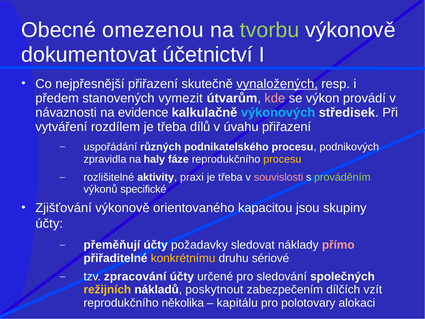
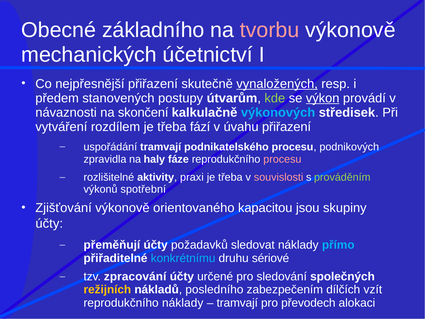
omezenou: omezenou -> základního (153, 30)
tvorbu colour: light green -> pink (270, 30)
dokumentovat: dokumentovat -> mechanických (89, 55)
vymezit: vymezit -> postupy (181, 98)
kde colour: pink -> light green (275, 98)
výkon underline: none -> present (323, 98)
evidence: evidence -> skončení (143, 112)
dílů: dílů -> fází (200, 127)
uspořádání různých: různých -> tramvají (161, 147)
procesu colour: yellow -> pink (282, 159)
specifické: specifické -> spotřební (143, 189)
požadavky: požadavky -> požadavků (199, 245)
přímo colour: pink -> light blue (338, 245)
konkrétnímu colour: yellow -> light blue (183, 258)
poskytnout: poskytnout -> posledního (214, 290)
reprodukčního několika: několika -> náklady (183, 303)
kapitálu: kapitálu -> tramvají (237, 303)
polotovary: polotovary -> převodech (308, 303)
